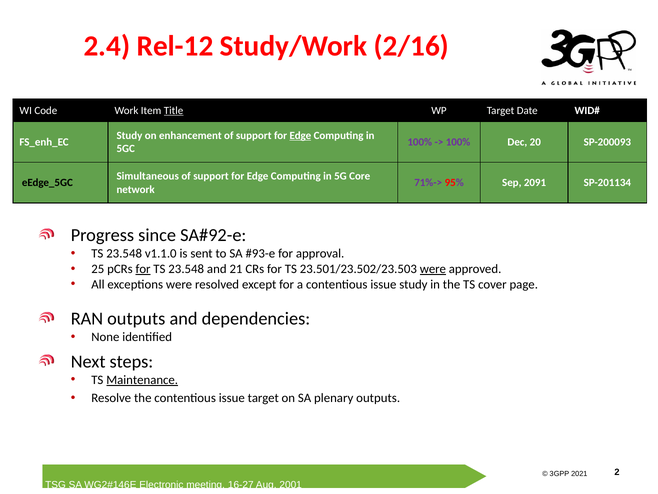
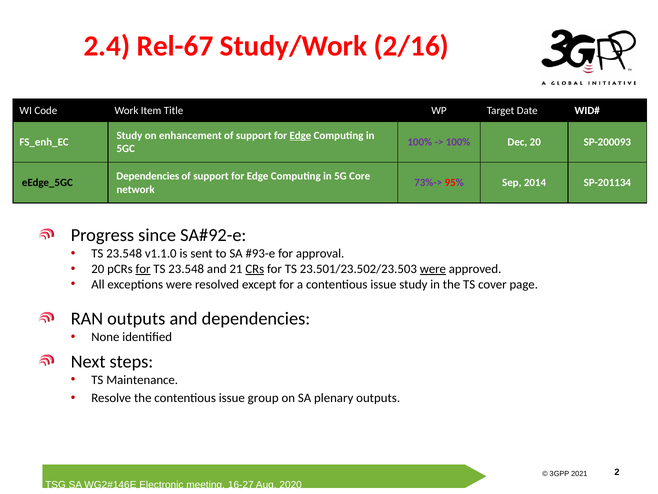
Rel-12: Rel-12 -> Rel-67 (175, 46)
Title underline: present -> none (174, 110)
Simultaneous: Simultaneous -> Dependencies (148, 176)
71%->: 71%-> -> 73%-> (428, 183)
2091: 2091 -> 2014 (535, 183)
25: 25 -> 20 (98, 269)
CRs underline: none -> present (255, 269)
Maintenance underline: present -> none (142, 380)
issue target: target -> group (263, 398)
2001: 2001 -> 2020 (291, 484)
